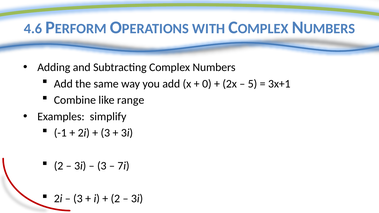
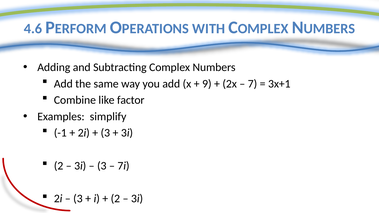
0: 0 -> 9 (207, 84)
5: 5 -> 7 (252, 84)
range: range -> factor (131, 100)
